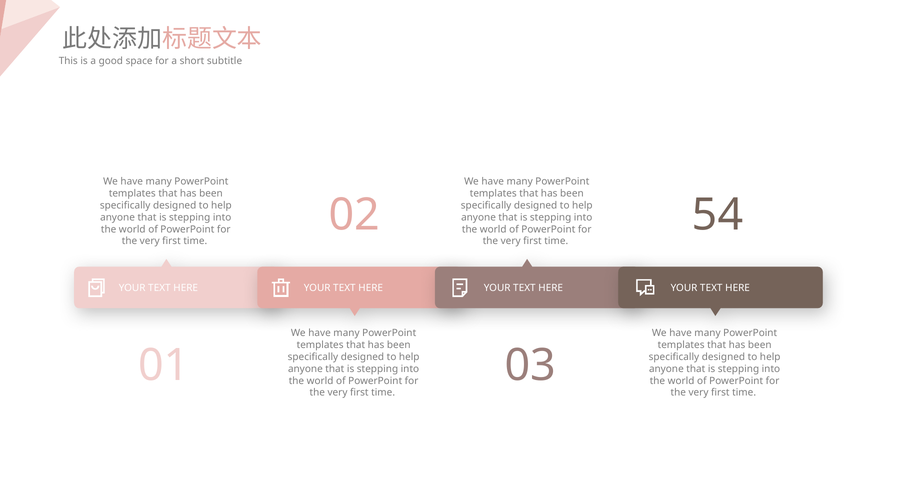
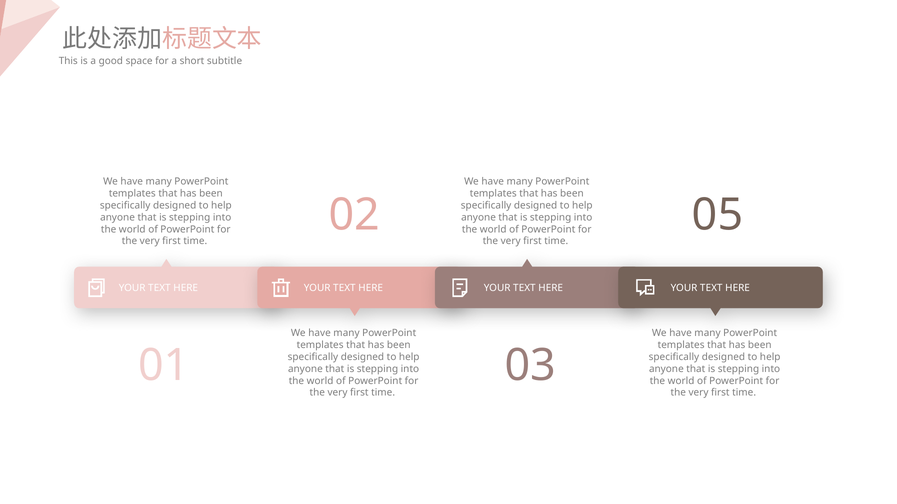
54: 54 -> 05 (718, 215)
